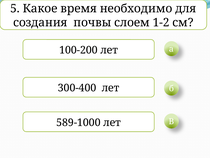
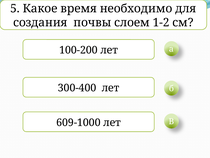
589-1000: 589-1000 -> 609-1000 (78, 122)
